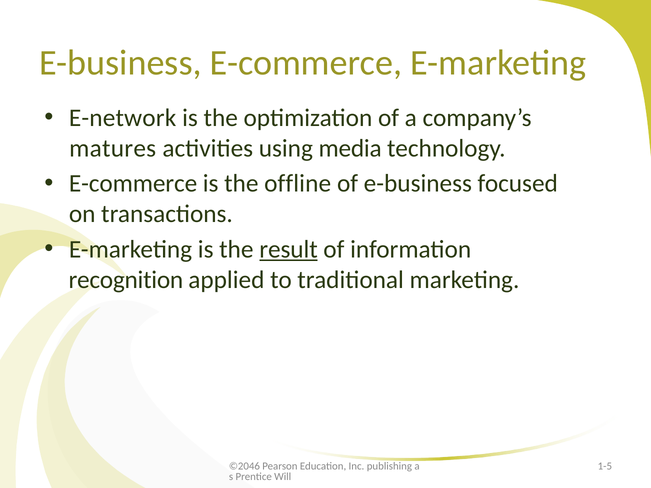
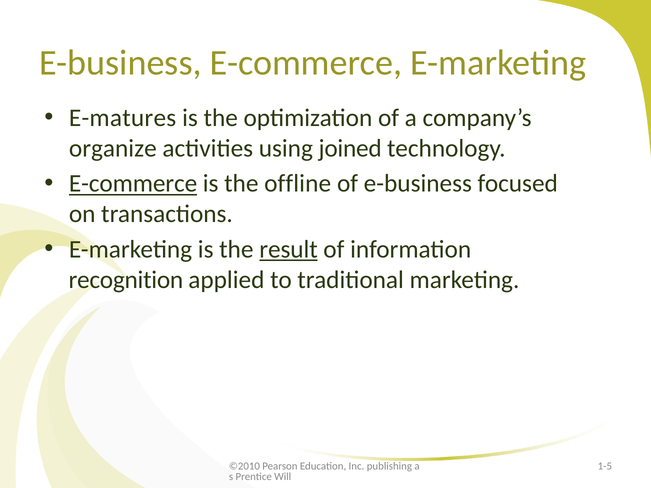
E-network: E-network -> E-matures (123, 118)
matures: matures -> organize (113, 148)
media: media -> joined (350, 148)
E-commerce underline: none -> present (133, 184)
©2046: ©2046 -> ©2010 (244, 466)
